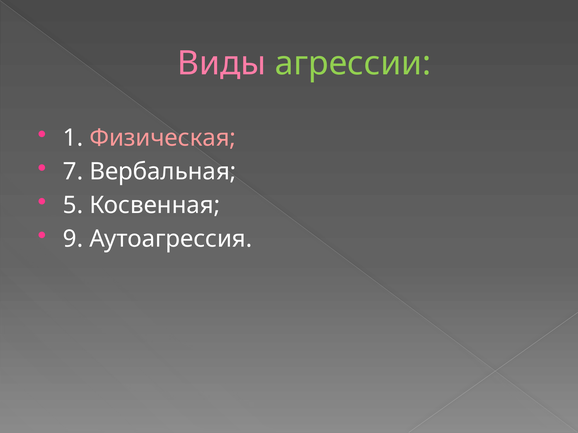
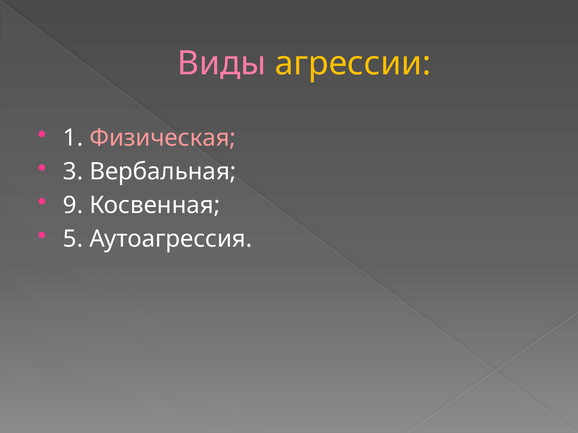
агрессии colour: light green -> yellow (353, 63)
7: 7 -> 3 (73, 172)
5: 5 -> 9 (73, 205)
9: 9 -> 5 (73, 239)
